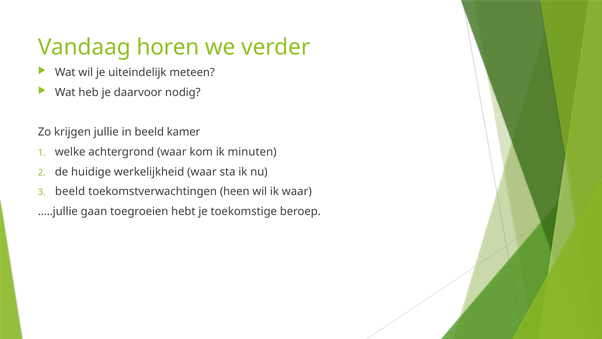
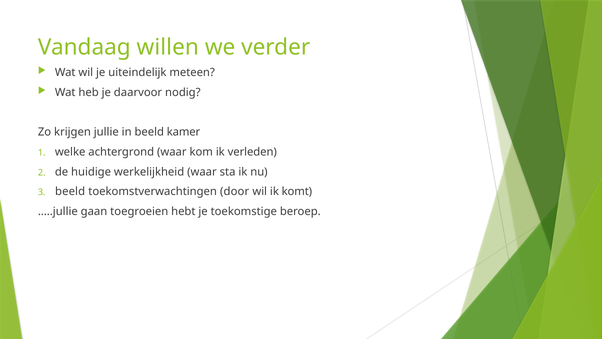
horen: horen -> willen (168, 47)
minuten: minuten -> verleden (252, 152)
heen: heen -> door (235, 191)
ik waar: waar -> komt (297, 191)
